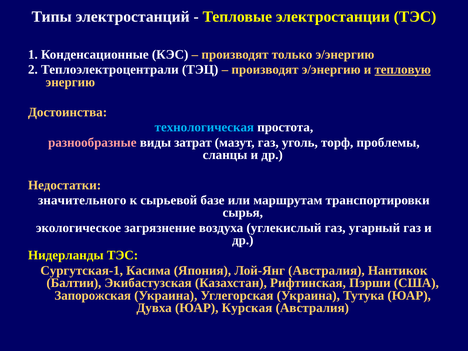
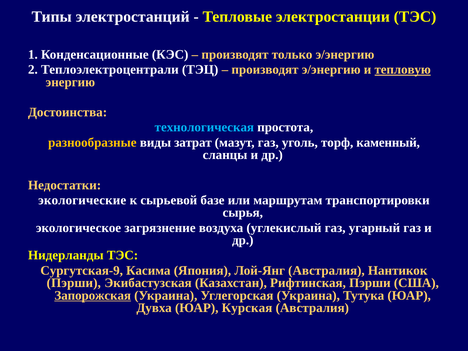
разнообразные colour: pink -> yellow (92, 142)
проблемы: проблемы -> каменный (388, 142)
значительного: значительного -> экологические (82, 200)
Сургутская-1: Сургутская-1 -> Сургутская-9 (82, 270)
Балтии: Балтии -> Пэрши (74, 283)
Запорожская underline: none -> present (93, 295)
